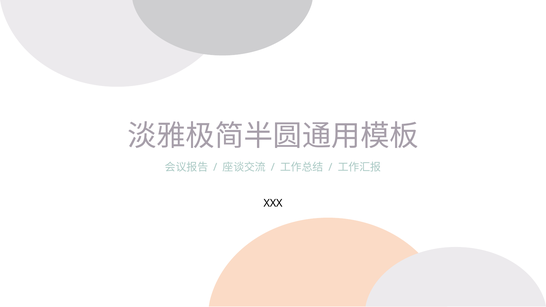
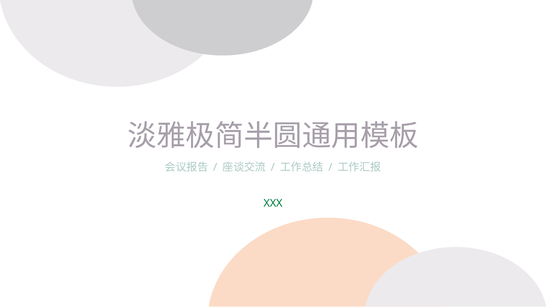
XXX colour: black -> green (273, 203)
